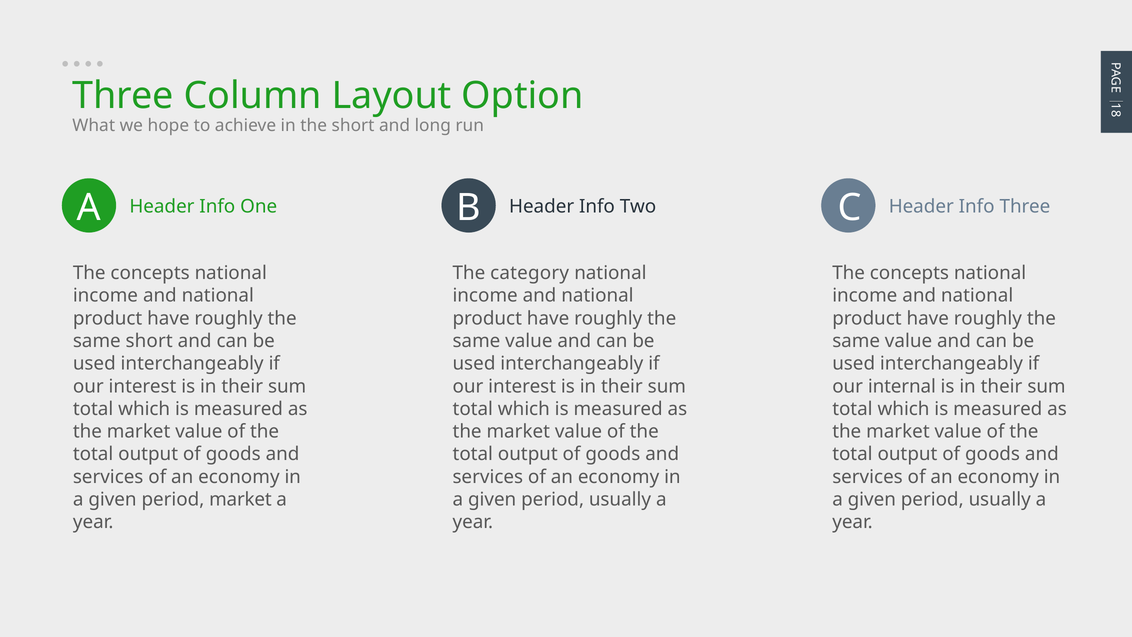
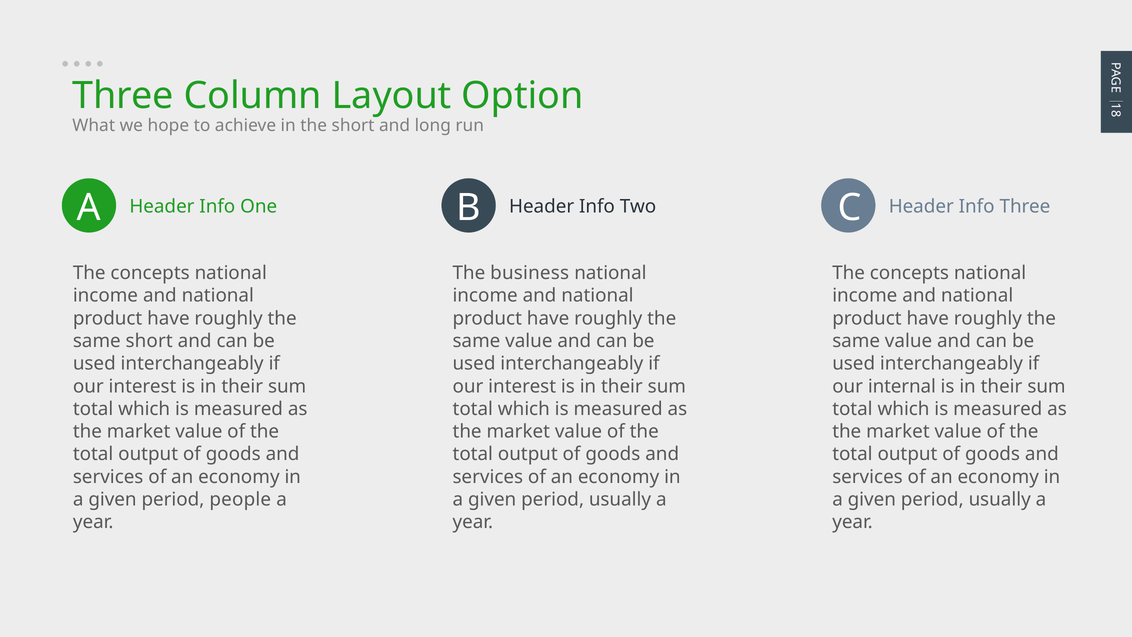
category: category -> business (530, 273)
period market: market -> people (240, 499)
